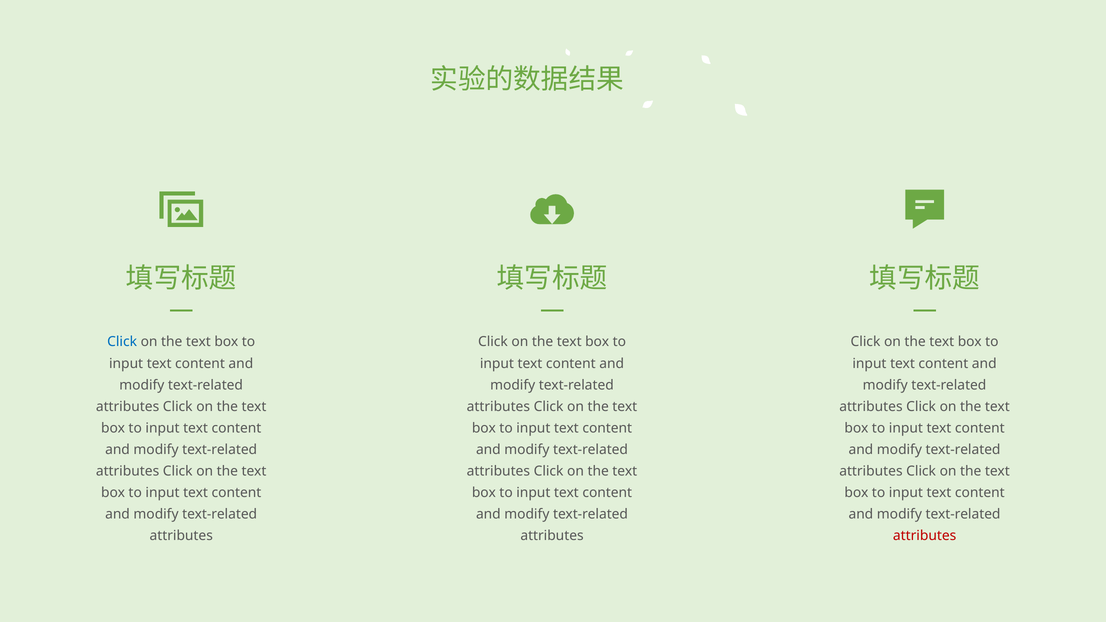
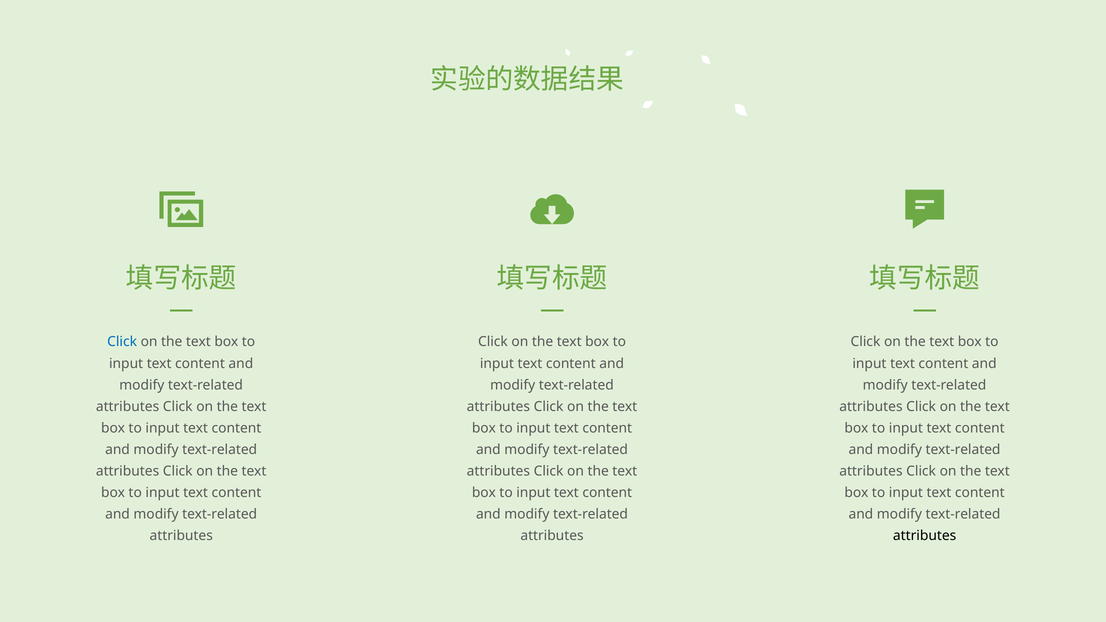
attributes colour: red -> black (925, 536)
